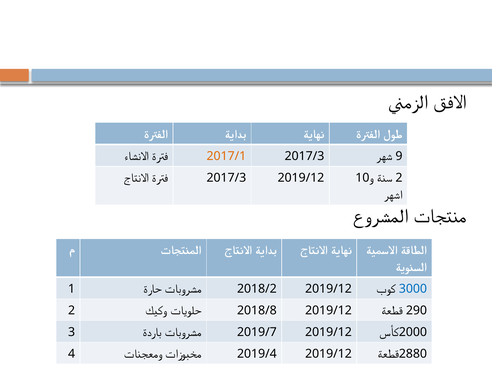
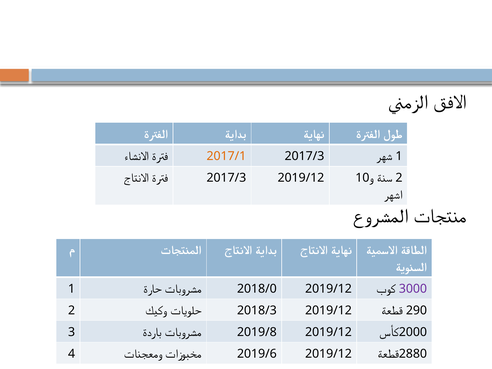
2017/3 9: 9 -> 1 (399, 156)
2018/2: 2018/2 -> 2018/0 (257, 289)
3000 colour: blue -> purple (413, 289)
2018/8: 2018/8 -> 2018/3 (257, 310)
2019/7: 2019/7 -> 2019/8 (257, 332)
2019/4: 2019/4 -> 2019/6 (257, 354)
